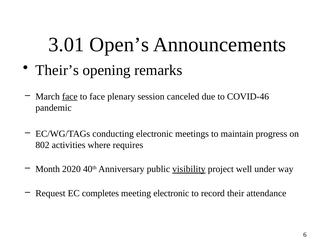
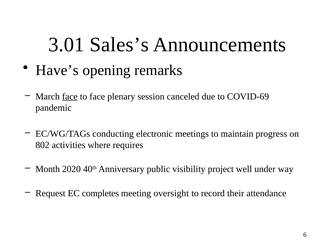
Open’s: Open’s -> Sales’s (119, 45)
Their’s: Their’s -> Have’s (57, 70)
COVID-46: COVID-46 -> COVID-69 (248, 97)
visibility underline: present -> none (189, 169)
meeting electronic: electronic -> oversight (171, 193)
